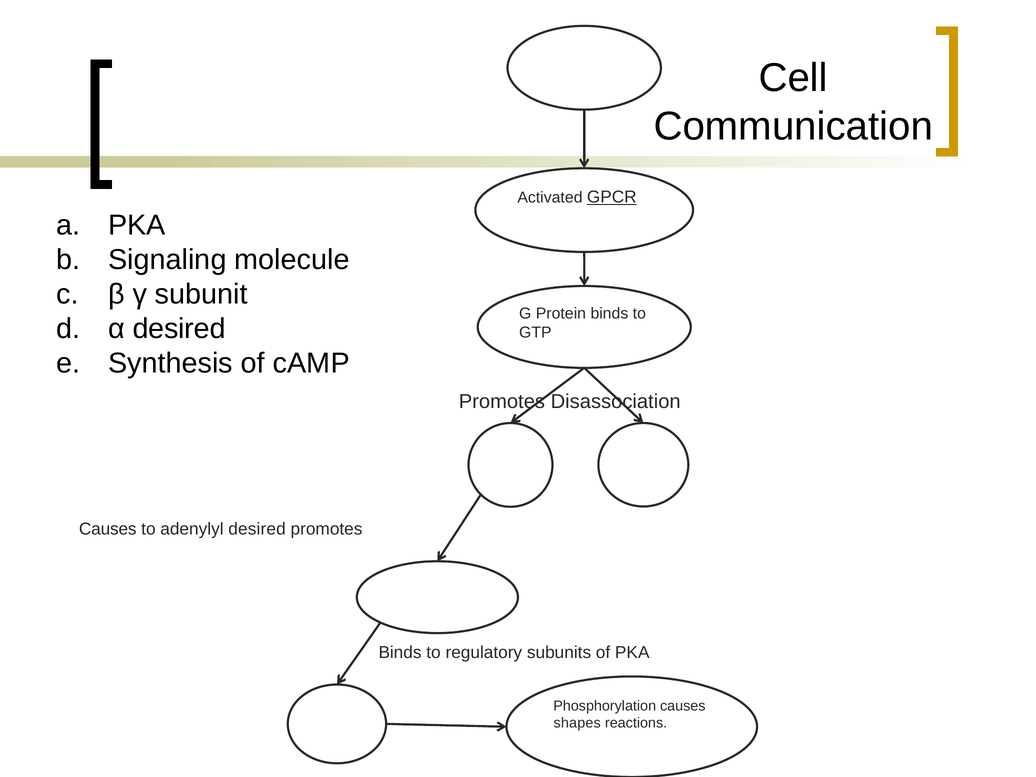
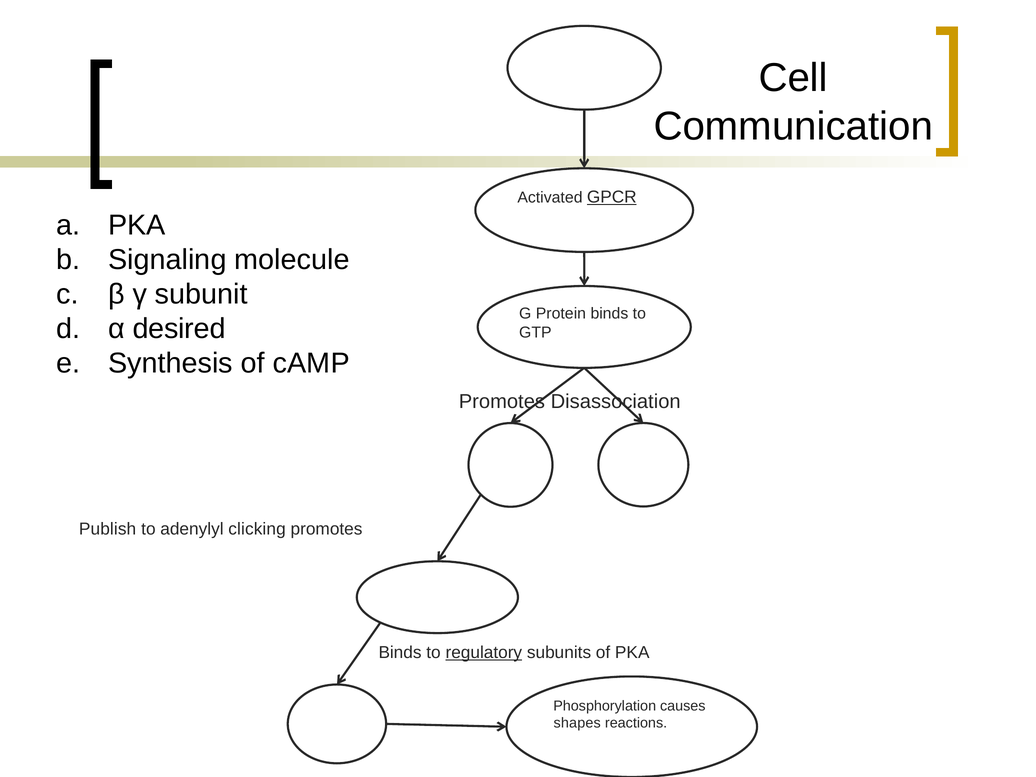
Causes: Causes -> Publish (108, 529)
adenylyl desired: desired -> clicking (257, 529)
regulatory underline: none -> present (484, 653)
